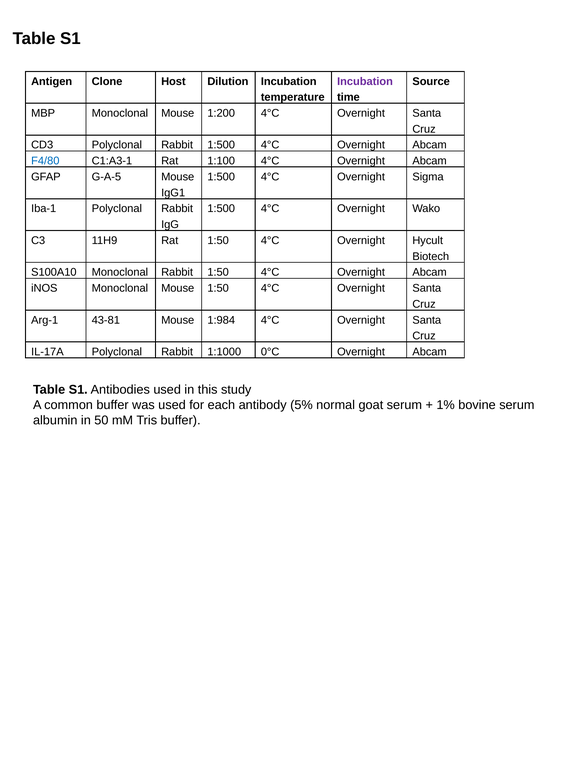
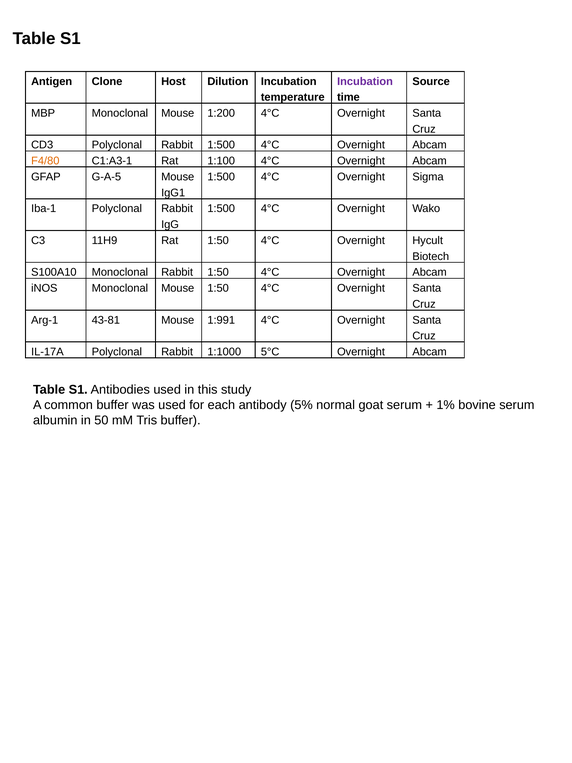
F4/80 colour: blue -> orange (45, 161)
1:984: 1:984 -> 1:991 (221, 320)
0°C: 0°C -> 5°C (270, 352)
